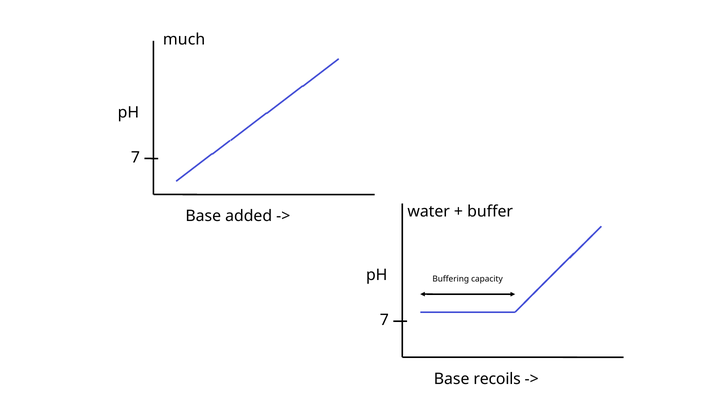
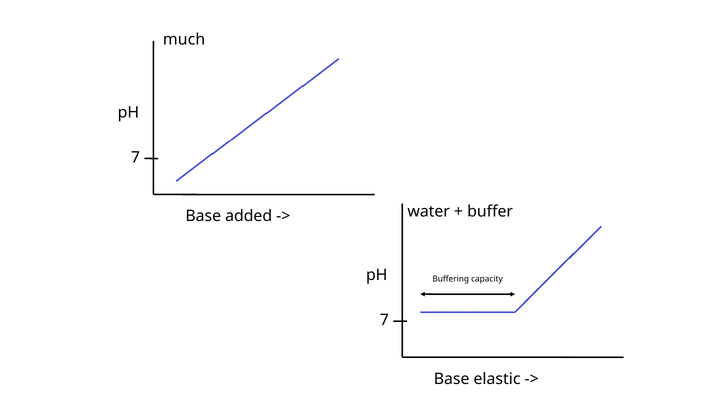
recoils: recoils -> elastic (497, 379)
